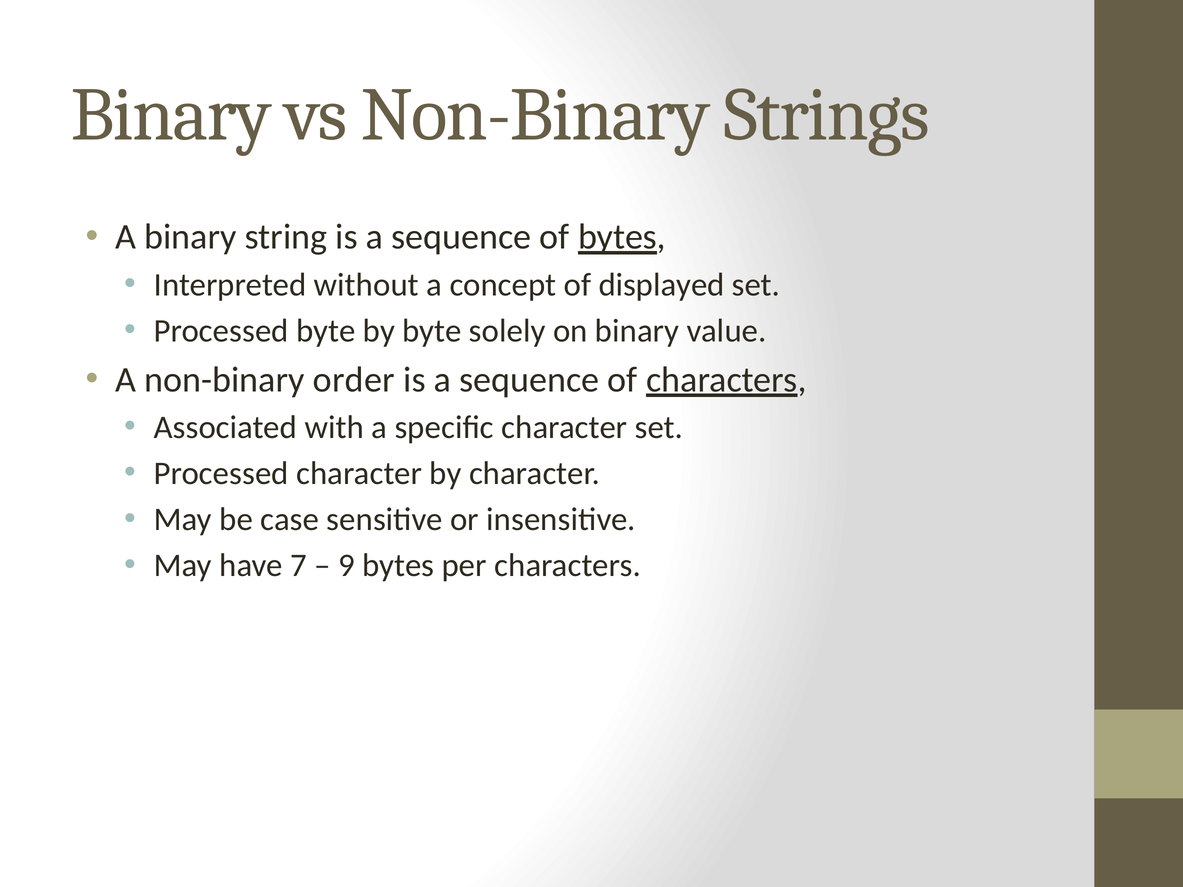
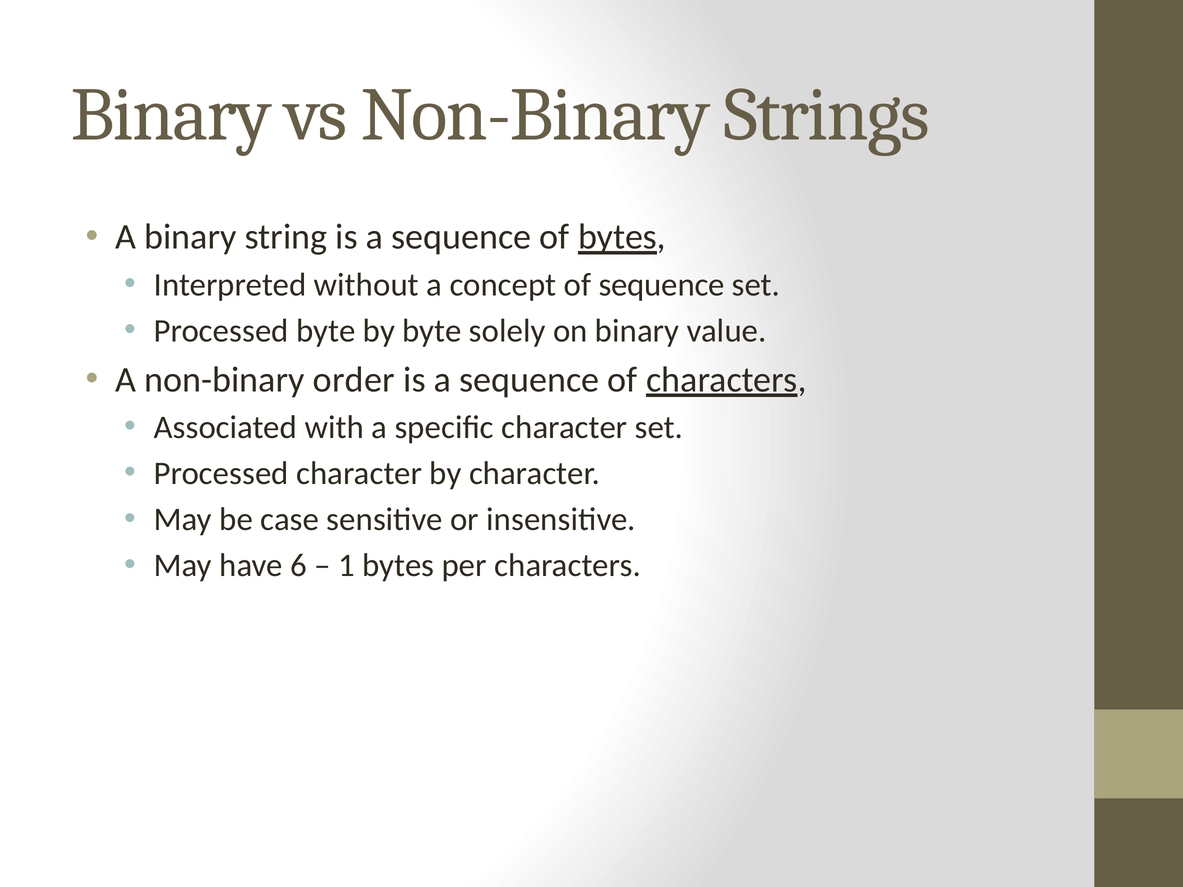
of displayed: displayed -> sequence (662, 285)
7: 7 -> 6 (299, 566)
9: 9 -> 1 (346, 566)
